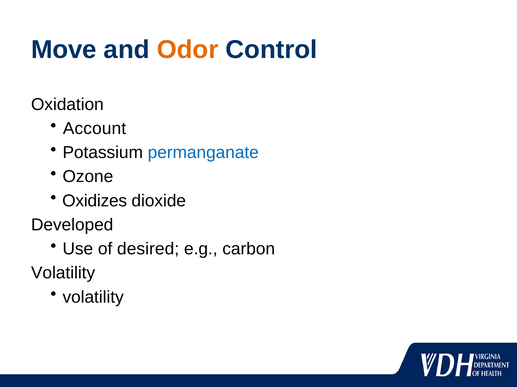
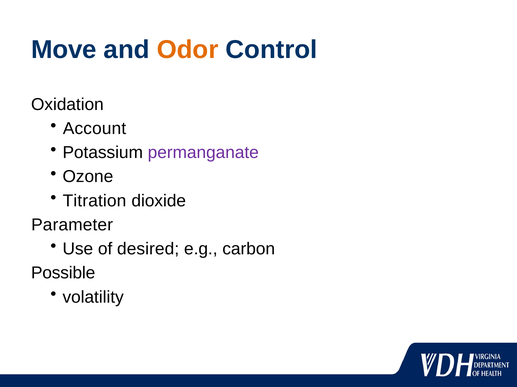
permanganate colour: blue -> purple (203, 153)
Oxidizes: Oxidizes -> Titration (94, 201)
Developed: Developed -> Parameter (72, 225)
Volatility: Volatility -> Possible (63, 273)
